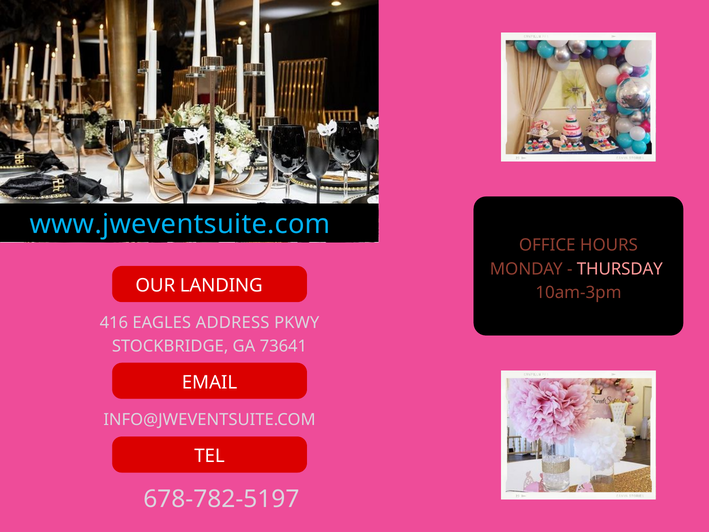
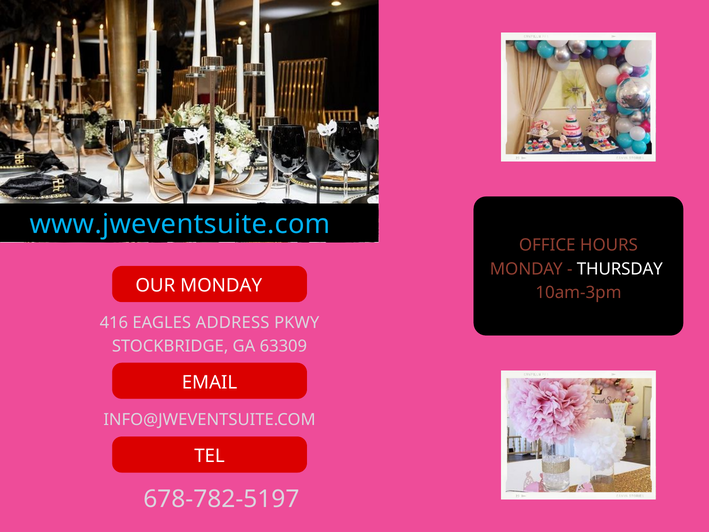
THURSDAY colour: pink -> white (620, 269)
OUR LANDING: LANDING -> MONDAY (221, 286)
73641: 73641 -> 63309 (283, 346)
